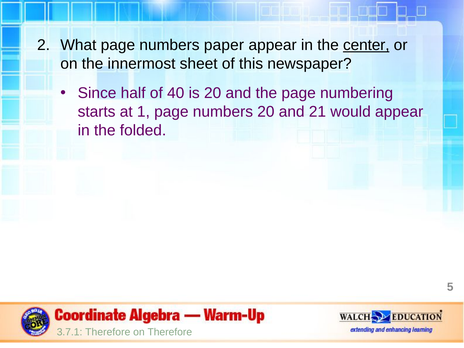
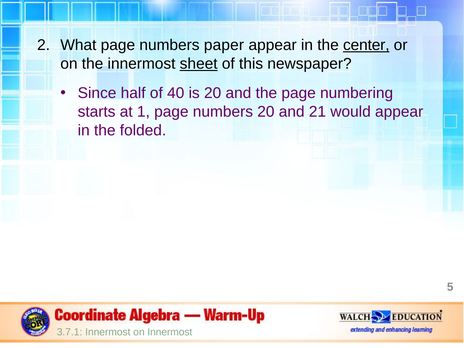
sheet underline: none -> present (199, 64)
3.7.1 Therefore: Therefore -> Innermost (108, 332)
on Therefore: Therefore -> Innermost (170, 332)
